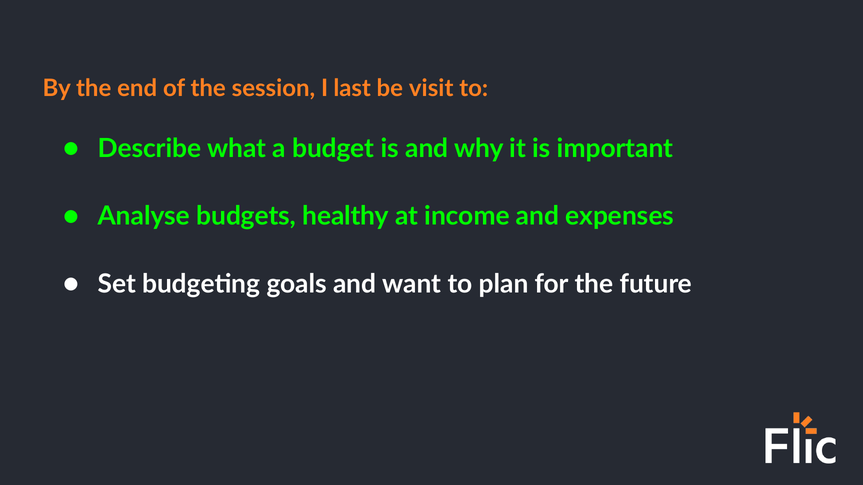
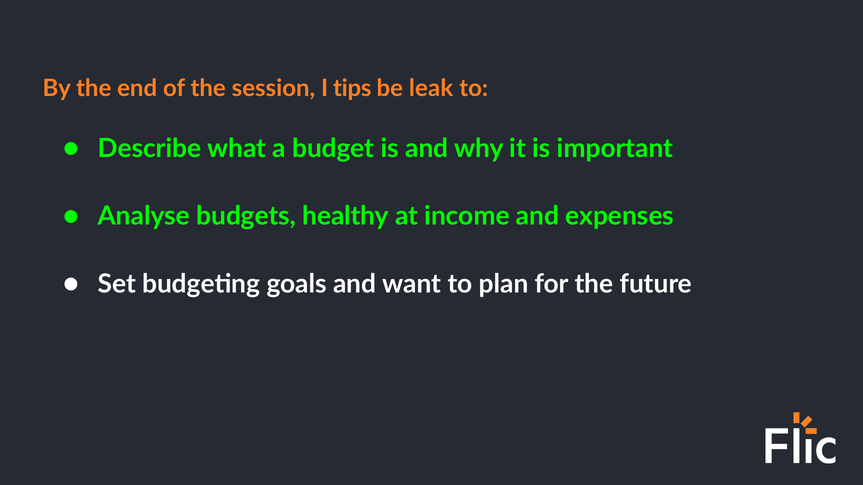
last: last -> tips (352, 88)
visit: visit -> leak (431, 88)
